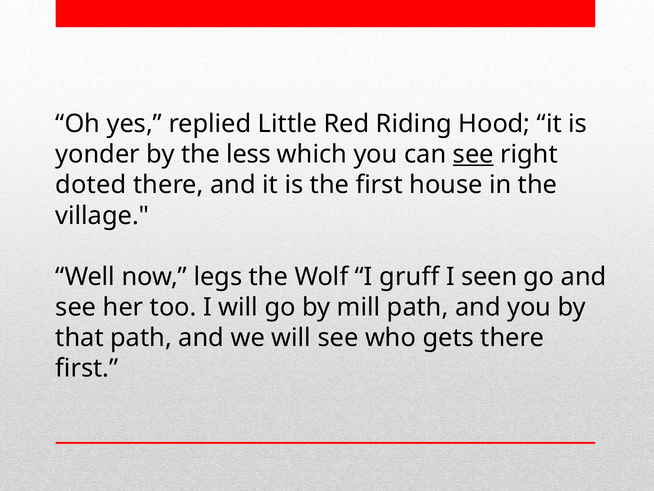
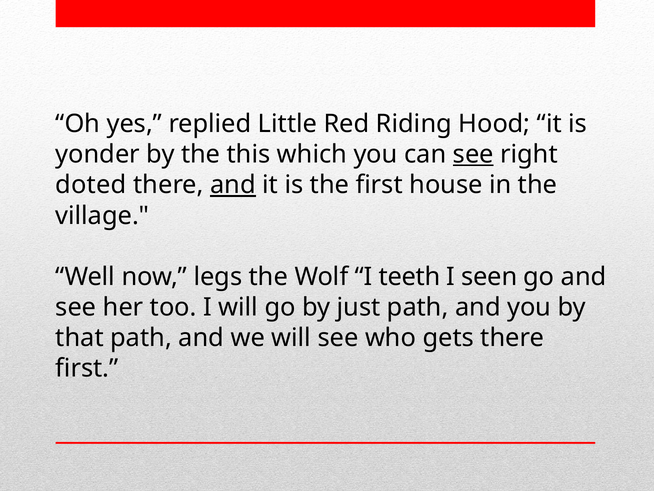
less: less -> this (249, 154)
and underline: none -> present (233, 185)
gruff: gruff -> teeth (410, 276)
mill: mill -> just (359, 307)
